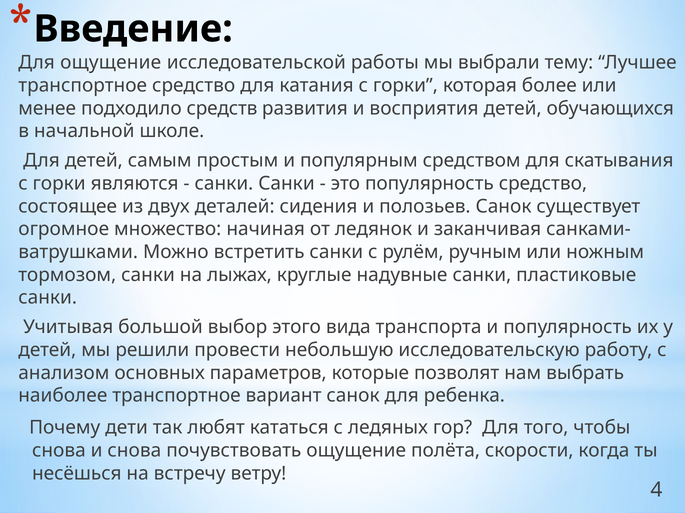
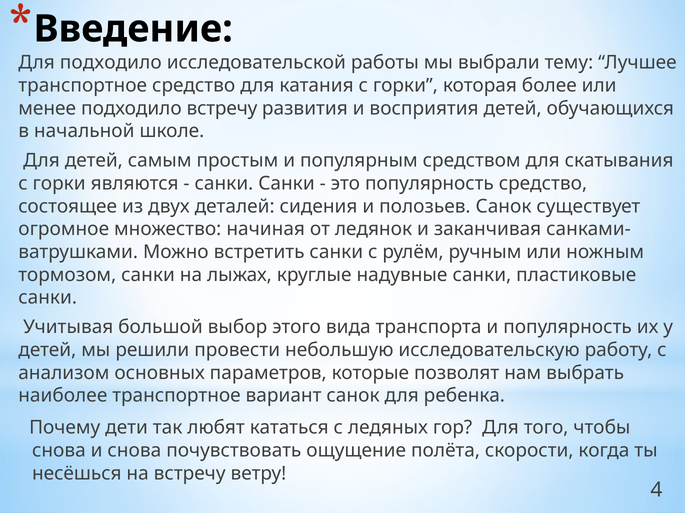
Для ощущение: ощущение -> подходило (111, 63)
подходило средств: средств -> встречу (222, 108)
